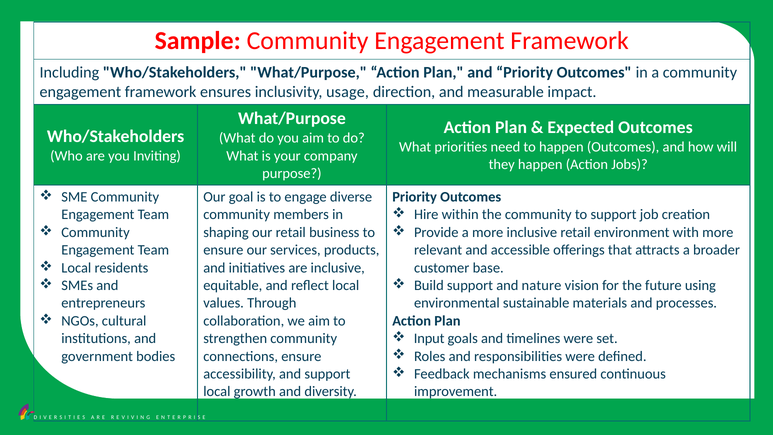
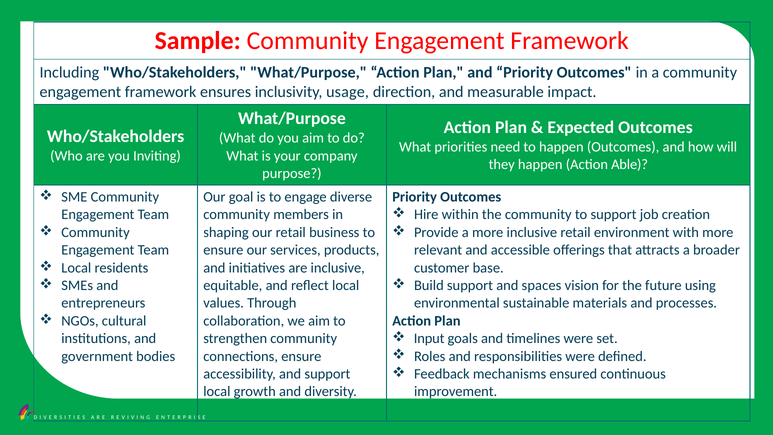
Jobs: Jobs -> Able (630, 165)
nature: nature -> spaces (542, 285)
